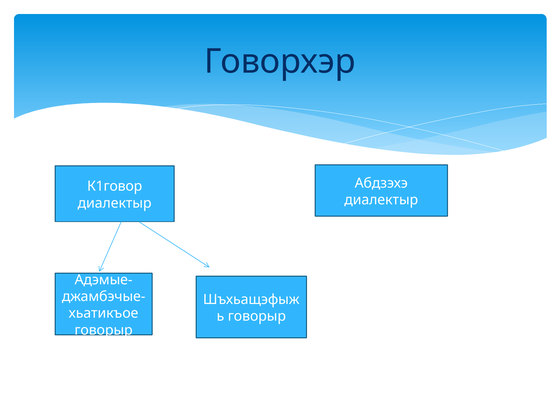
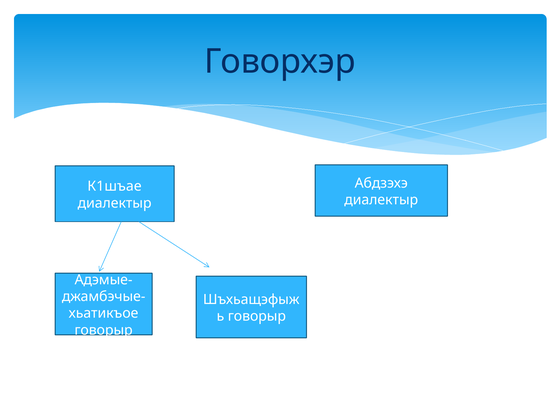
К1говор: К1говор -> К1шъае (115, 186)
